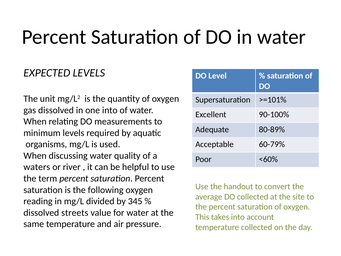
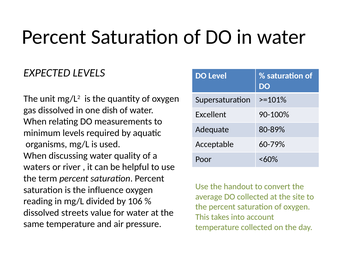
one into: into -> dish (110, 110)
following: following -> influence (106, 190)
345: 345 -> 106 (135, 201)
